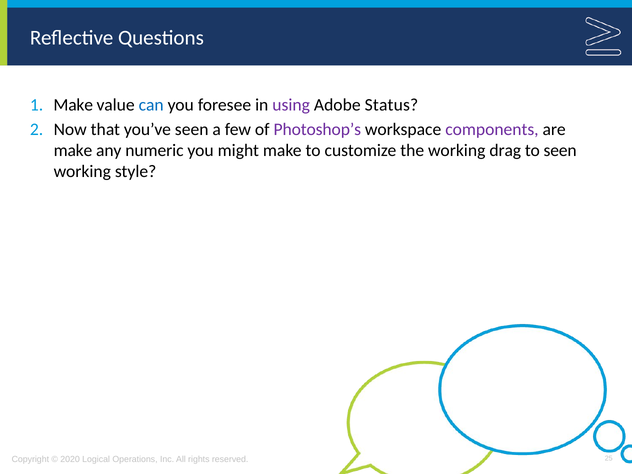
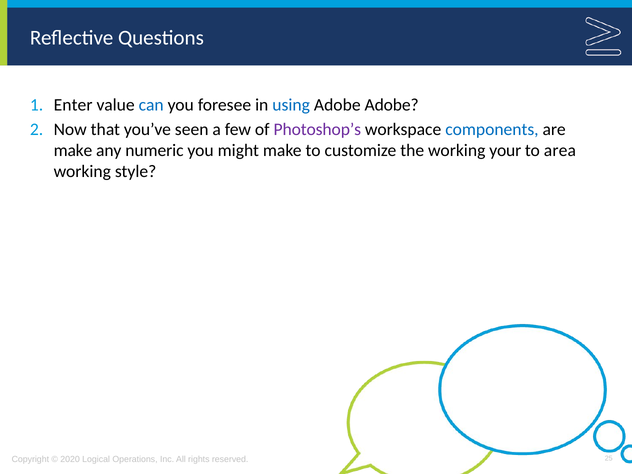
Make: Make -> Enter (73, 105)
using colour: purple -> blue (291, 105)
Adobe Status: Status -> Adobe (392, 105)
components colour: purple -> blue (492, 130)
drag: drag -> your (505, 151)
to seen: seen -> area (560, 151)
